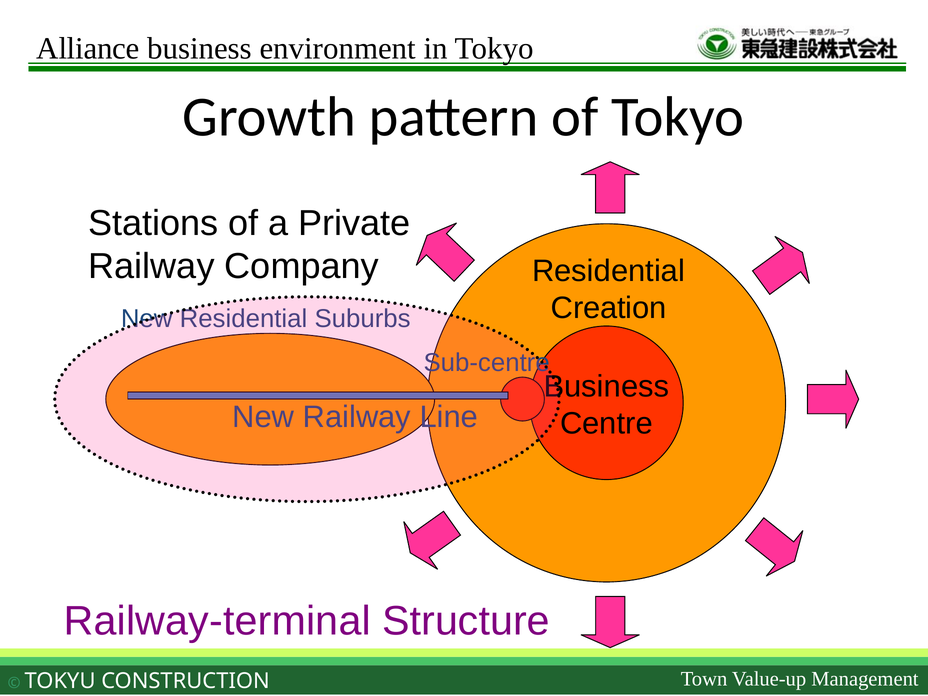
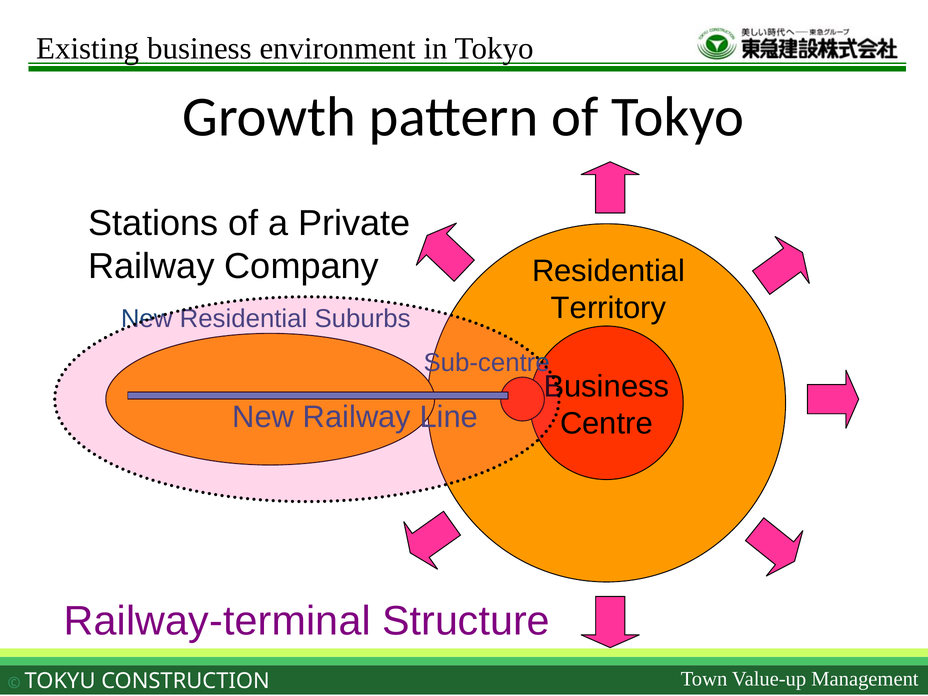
Alliance: Alliance -> Existing (88, 48)
Creation: Creation -> Territory (609, 308)
